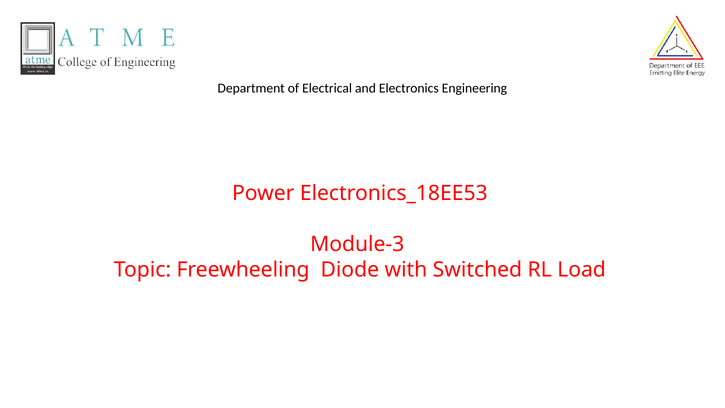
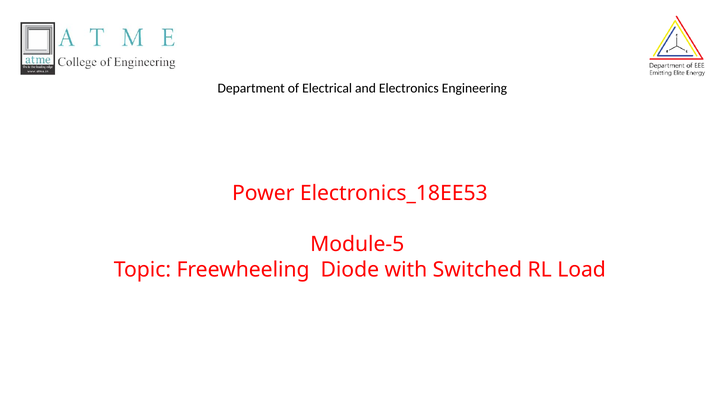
Module-3: Module-3 -> Module-5 (357, 244)
